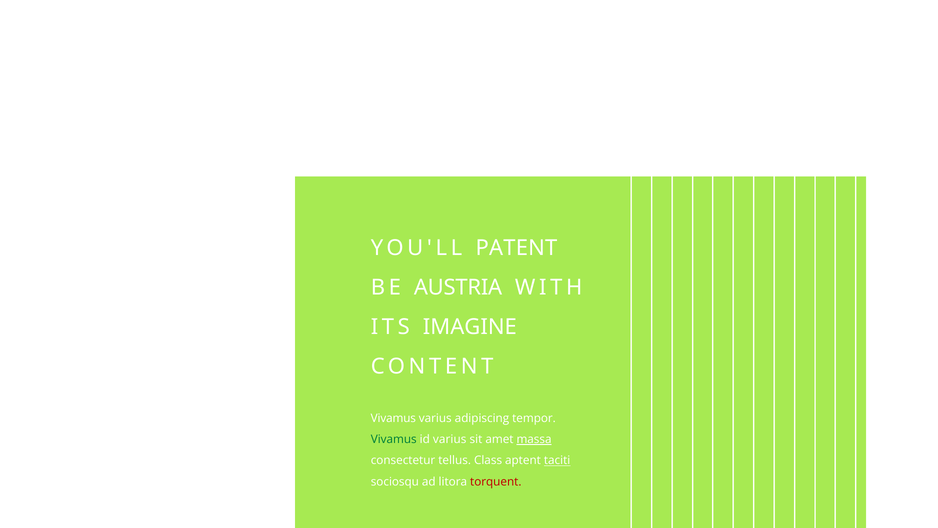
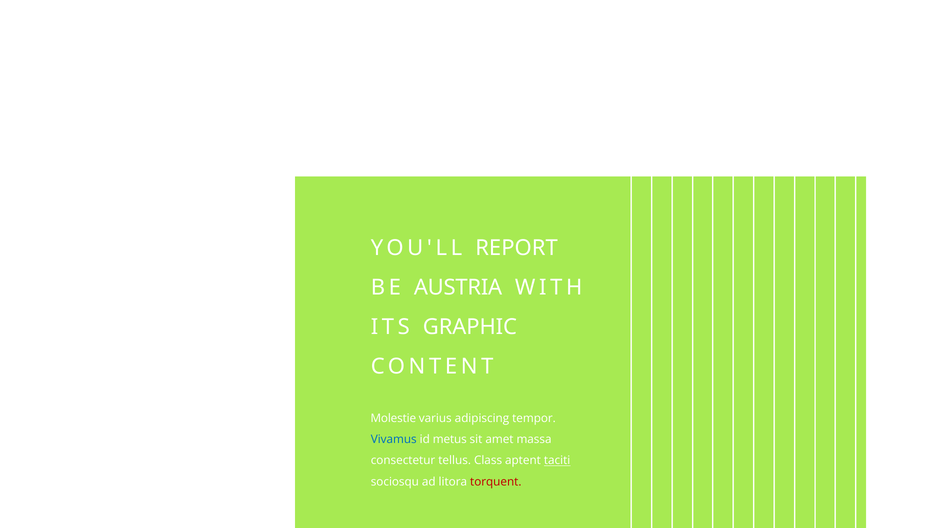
PATENT: PATENT -> REPORT (517, 248)
IMAGINE: IMAGINE -> GRAPHIC (470, 327)
Vivamus: Vivamus -> Molestie (393, 418)
Vivamus colour: green -> blue (394, 439)
id varius: varius -> metus (450, 439)
massa underline: present -> none (534, 439)
